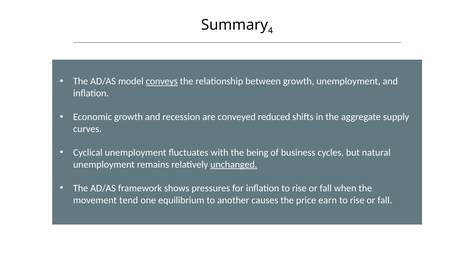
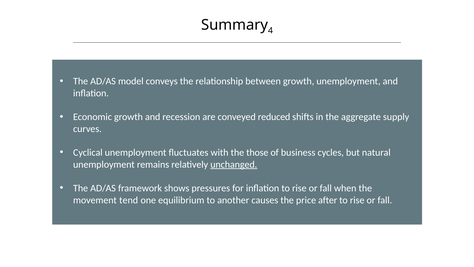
conveys underline: present -> none (162, 81)
being: being -> those (257, 152)
earn: earn -> after (328, 200)
